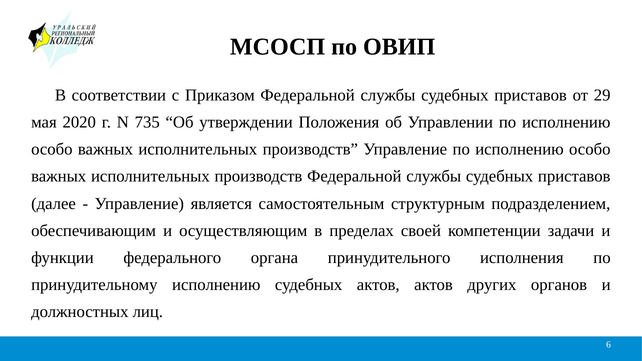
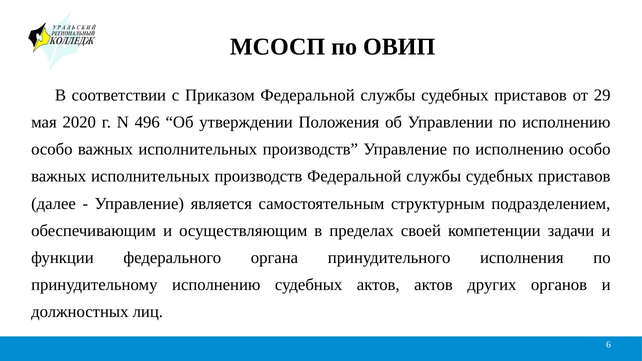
735: 735 -> 496 (147, 122)
